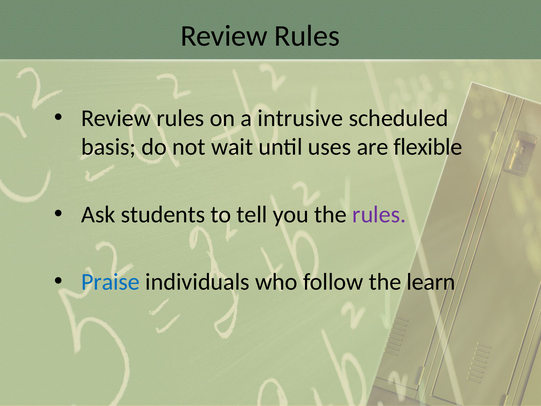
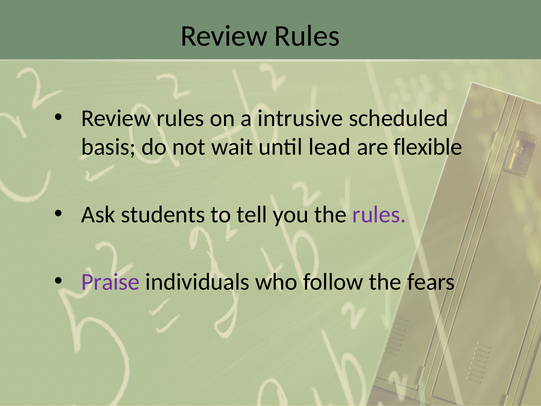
uses: uses -> lead (330, 147)
Praise colour: blue -> purple (111, 282)
learn: learn -> fears (431, 282)
